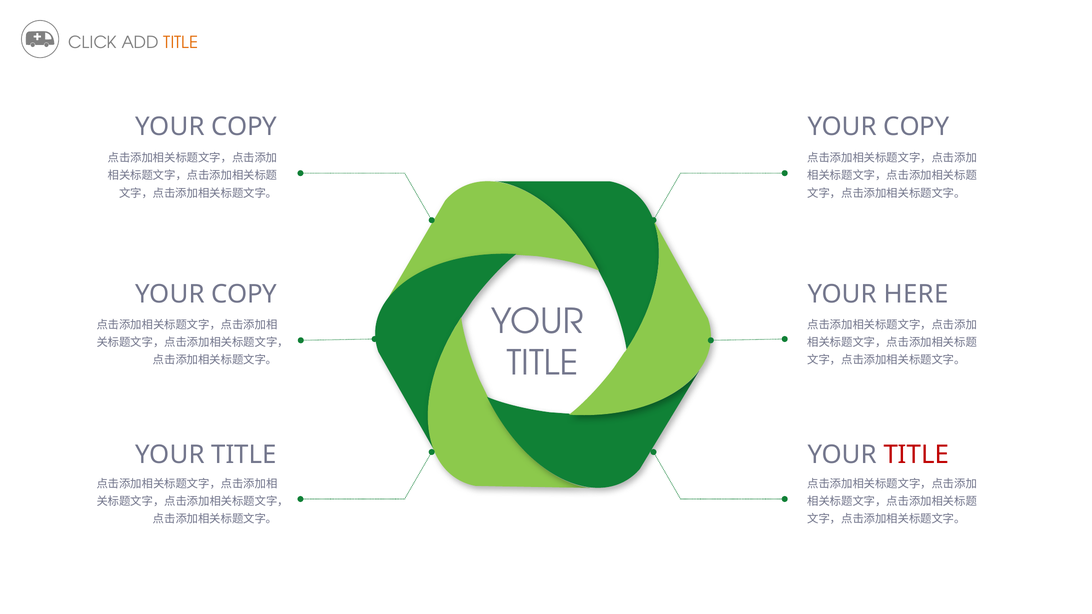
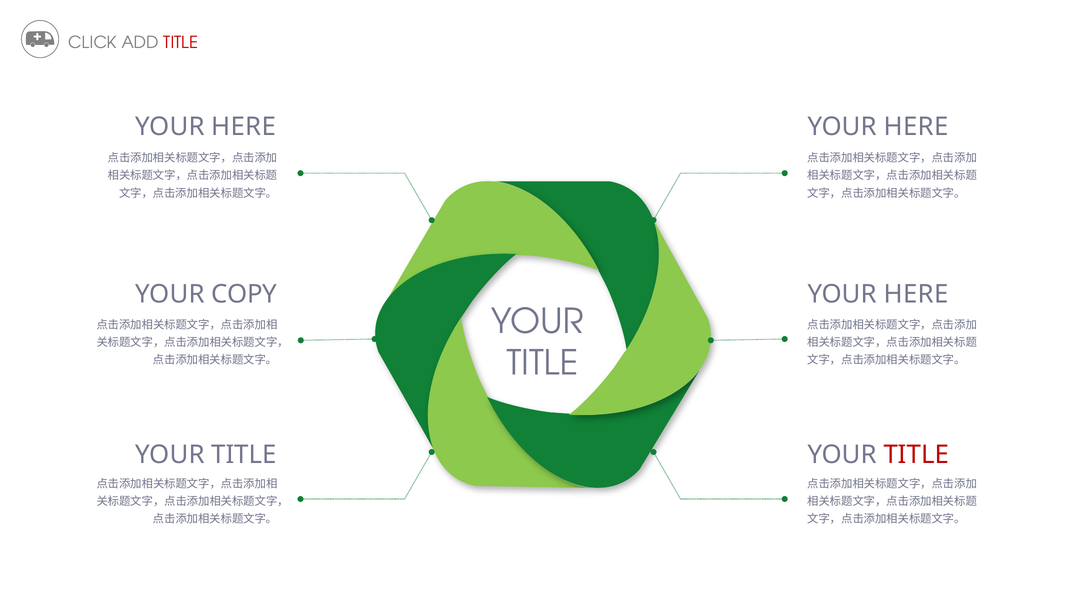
TITLE colour: orange -> red (181, 43)
COPY: COPY -> HERE (244, 127)
COPY: COPY -> HERE (916, 127)
